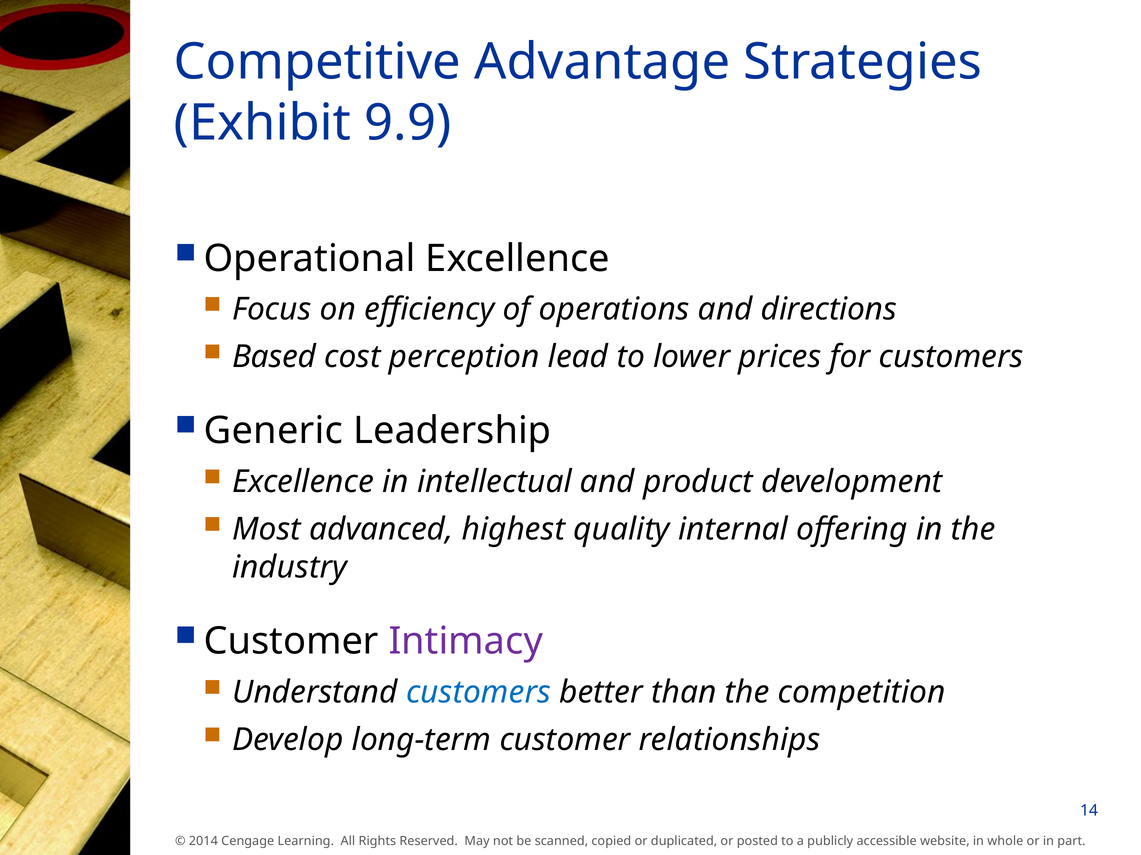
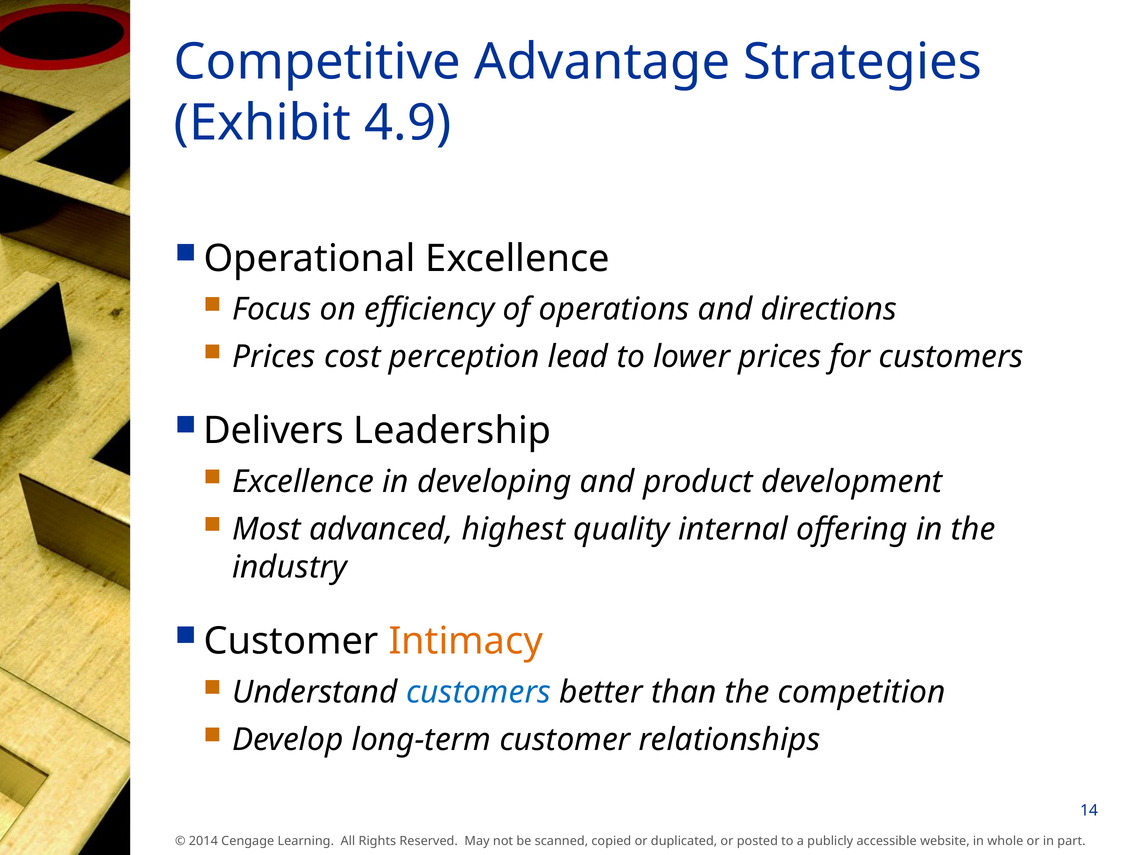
9.9: 9.9 -> 4.9 (408, 123)
Based: Based -> Prices (274, 357)
Generic: Generic -> Delivers (274, 431)
intellectual: intellectual -> developing (494, 482)
Intimacy colour: purple -> orange (466, 642)
